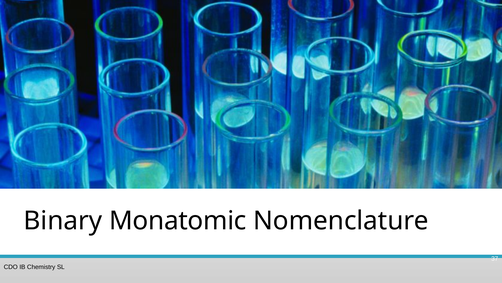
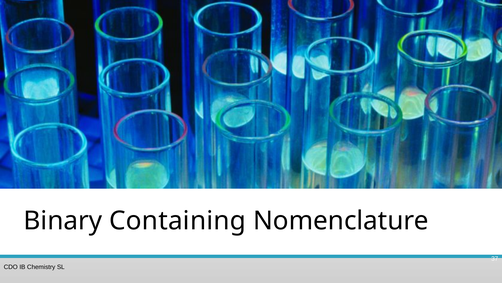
Monatomic: Monatomic -> Containing (178, 221)
